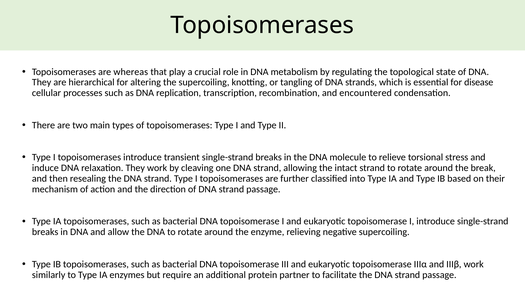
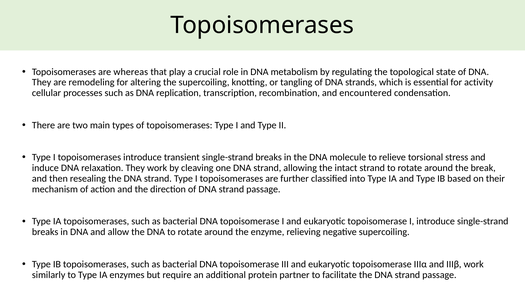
hierarchical: hierarchical -> remodeling (92, 83)
disease: disease -> activity (479, 83)
